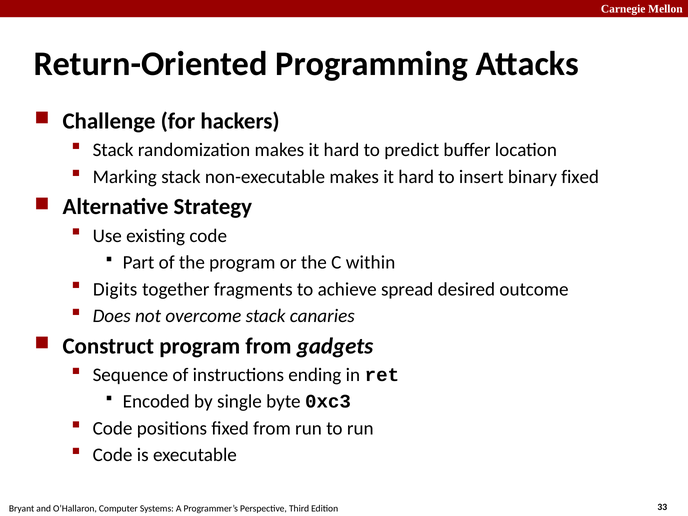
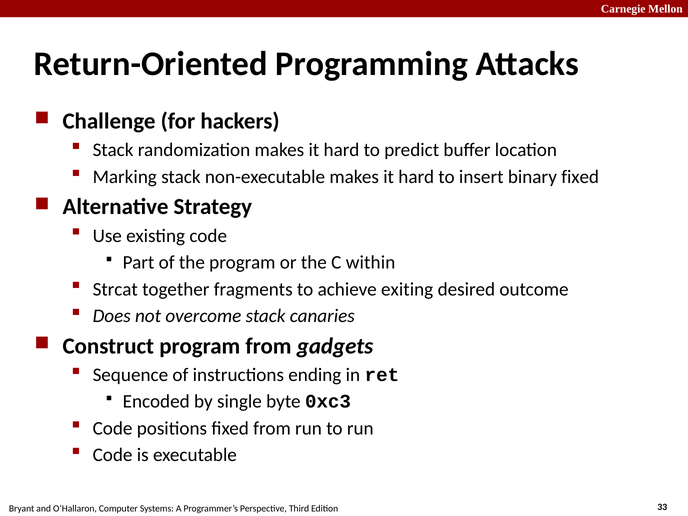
Digits: Digits -> Strcat (115, 289)
spread: spread -> exiting (407, 289)
